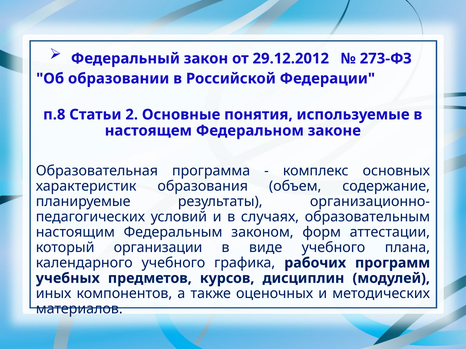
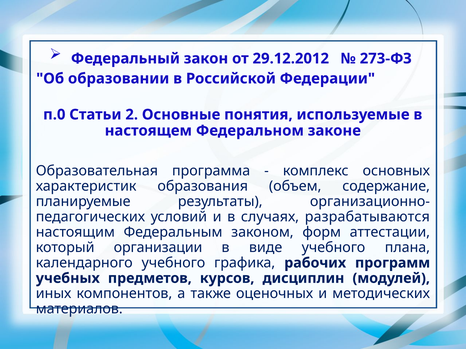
п.8: п.8 -> п.0 (54, 115)
образовательным: образовательным -> разрабатываются (367, 217)
